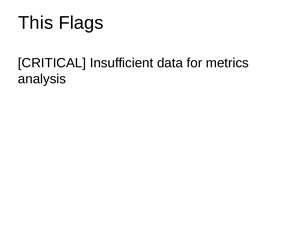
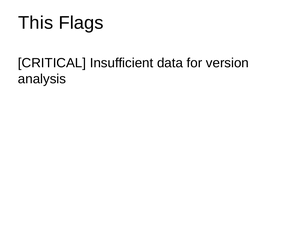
metrics: metrics -> version (227, 63)
